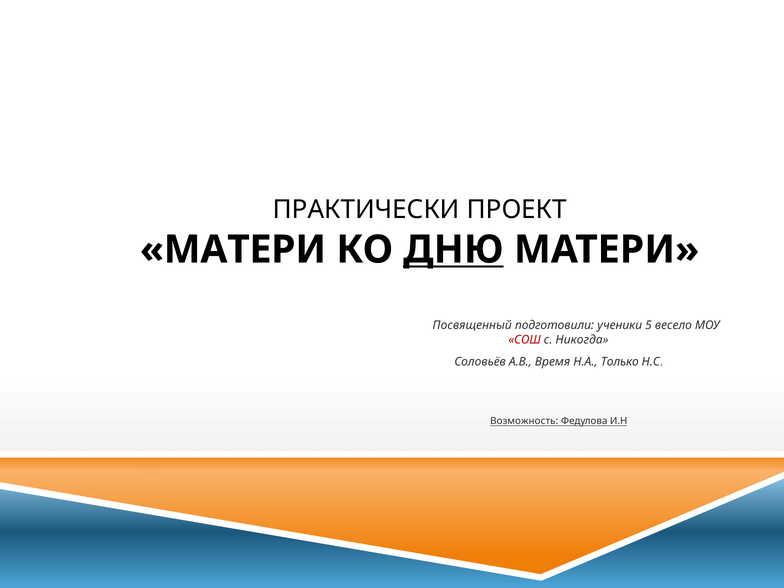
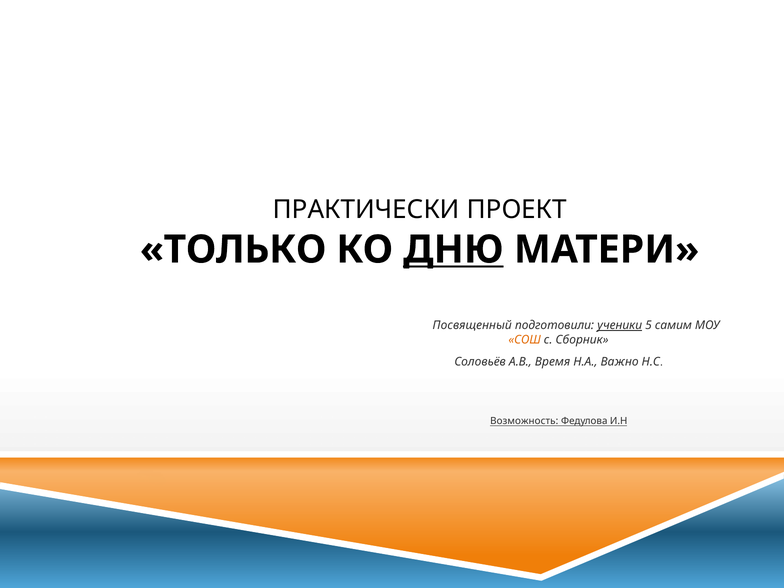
МАТЕРИ: МАТЕРИ -> ТОЛЬКО (233, 250)
ученики underline: none -> present (620, 325)
весело: весело -> самим (673, 325)
СОШ colour: red -> orange (525, 340)
Никогда: Никогда -> Сборник (582, 340)
Только: Только -> Важно (620, 362)
